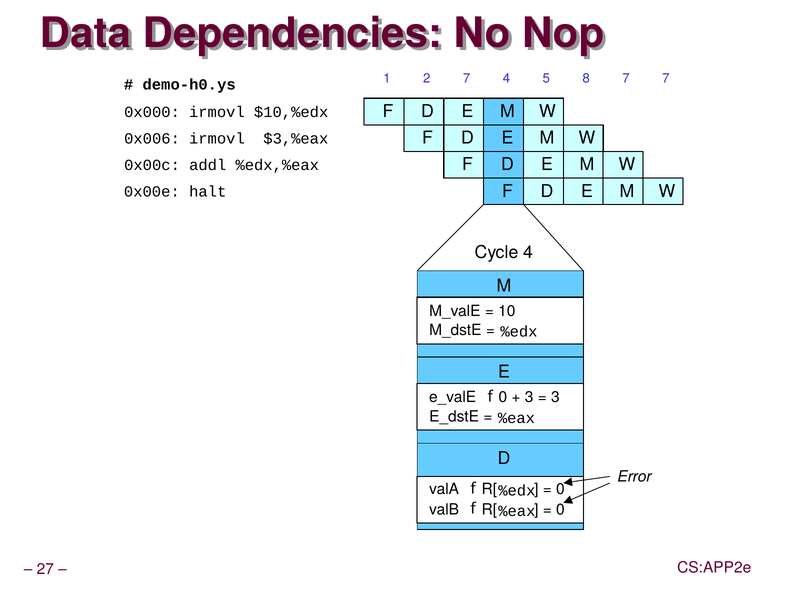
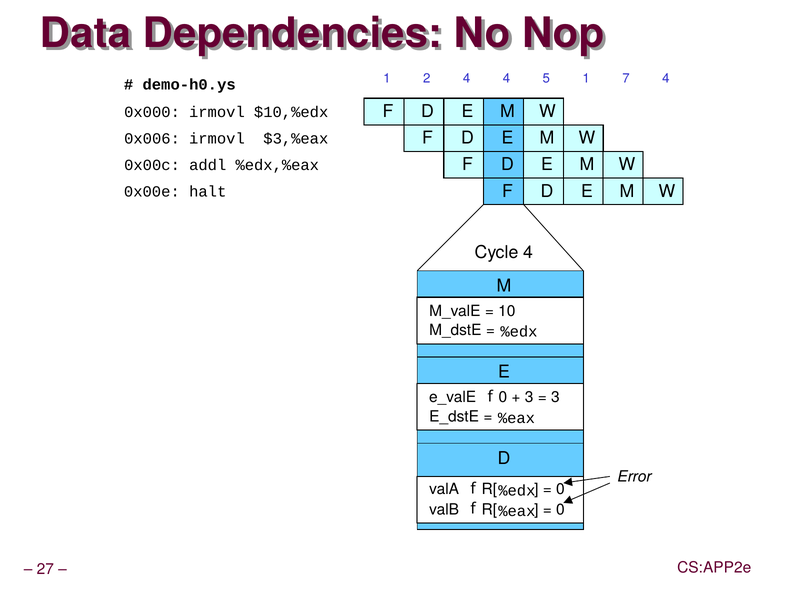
2 7: 7 -> 4 (467, 78)
5 8: 8 -> 1 (586, 78)
7 7: 7 -> 4 (666, 78)
